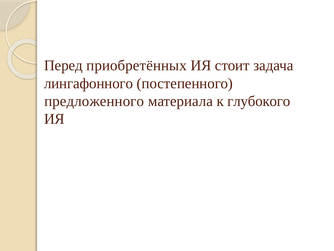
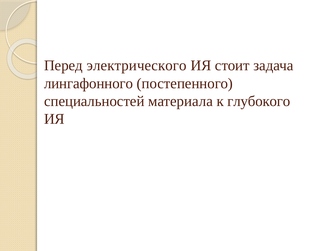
приобретённых: приобретённых -> электрического (137, 65)
предложенного: предложенного -> специальностей (94, 101)
